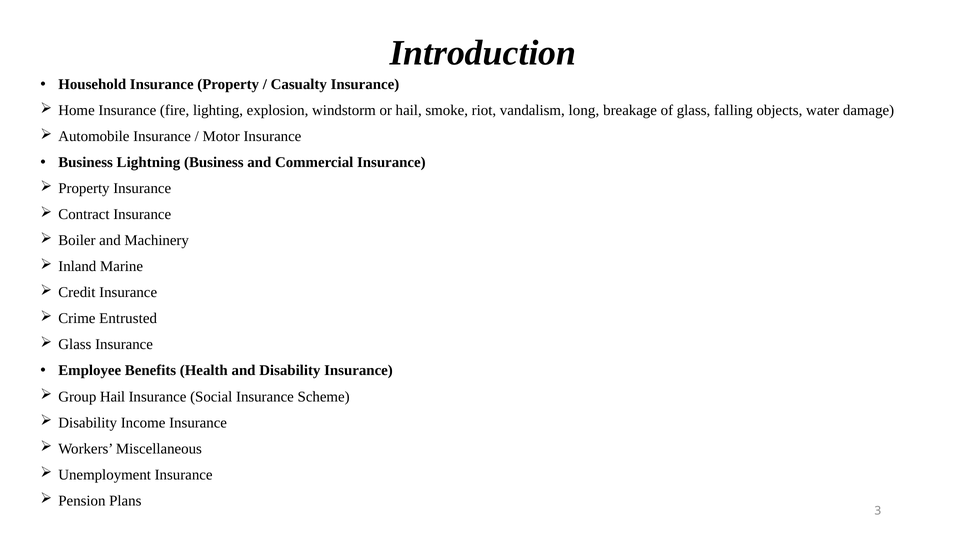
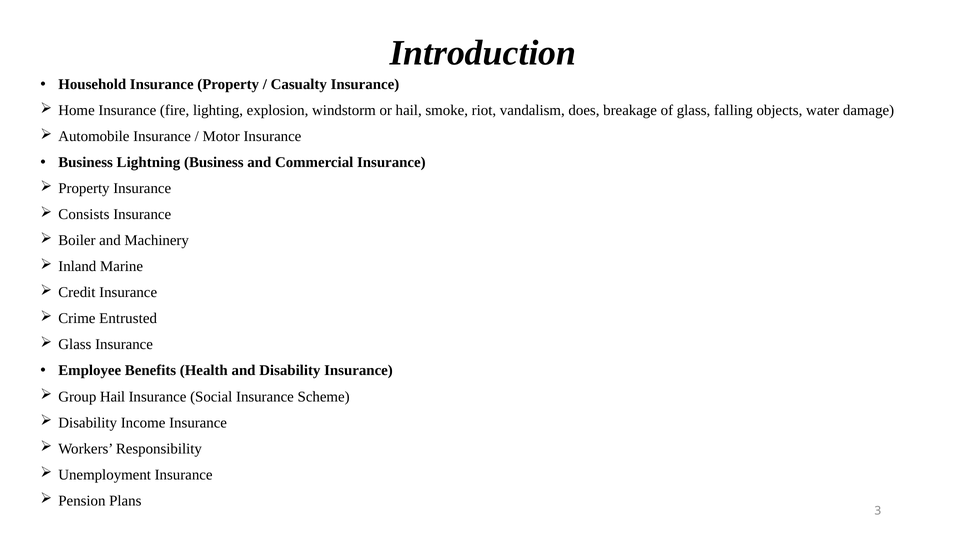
long: long -> does (584, 110)
Contract: Contract -> Consists (84, 215)
Miscellaneous: Miscellaneous -> Responsibility (159, 449)
